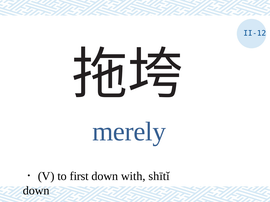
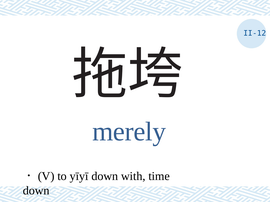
first: first -> yīyī (79, 177)
shītǐ: shītǐ -> time (159, 177)
